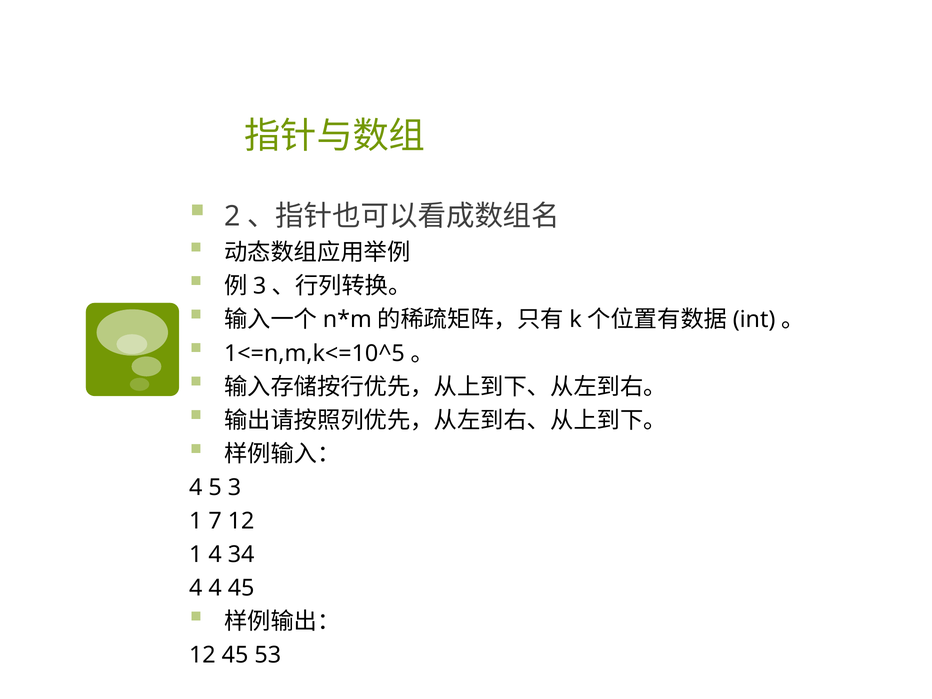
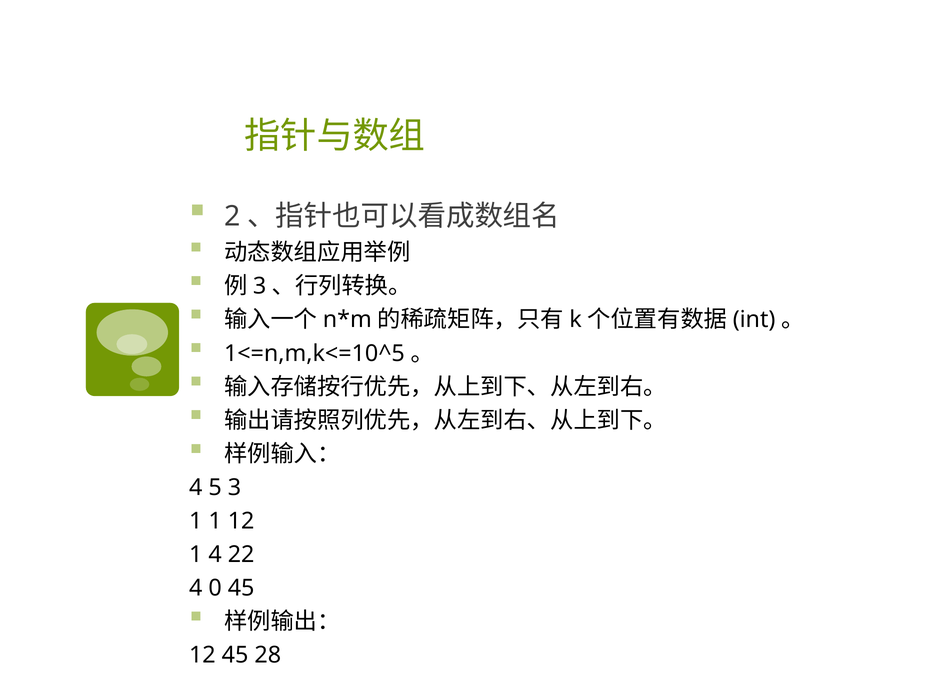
1 7: 7 -> 1 (215, 521)
34: 34 -> 22 (241, 555)
4 4: 4 -> 0 (215, 588)
53: 53 -> 28 (268, 655)
